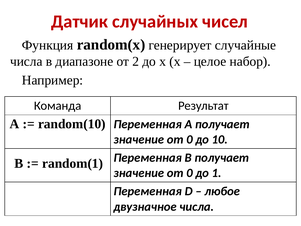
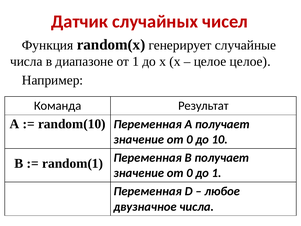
от 2: 2 -> 1 (136, 61)
целое набор: набор -> целое (250, 61)
